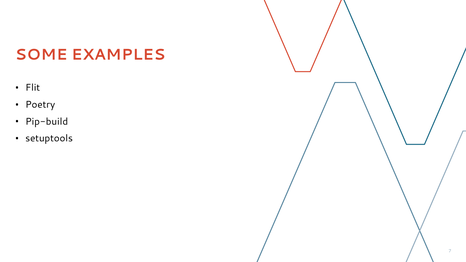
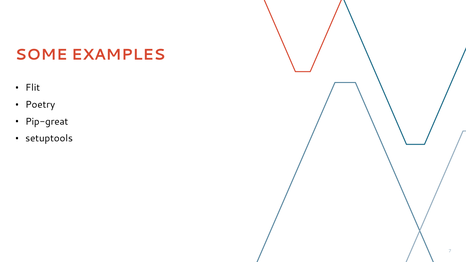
Pip-build: Pip-build -> Pip-great (47, 122)
